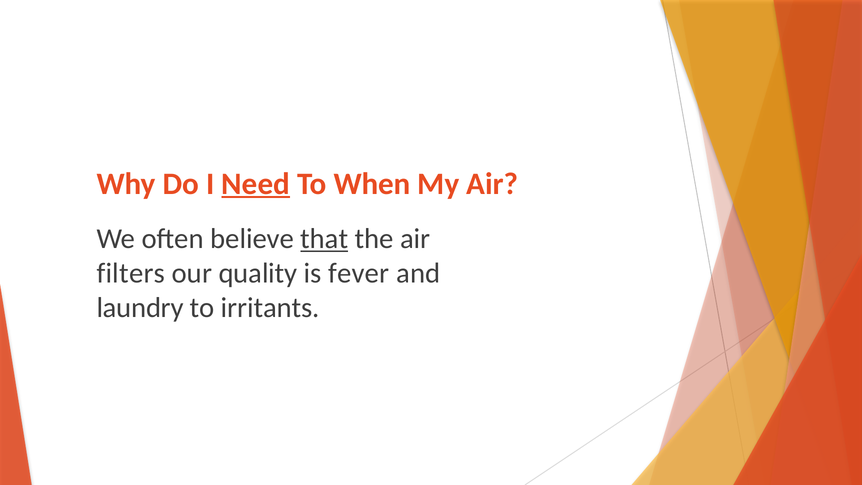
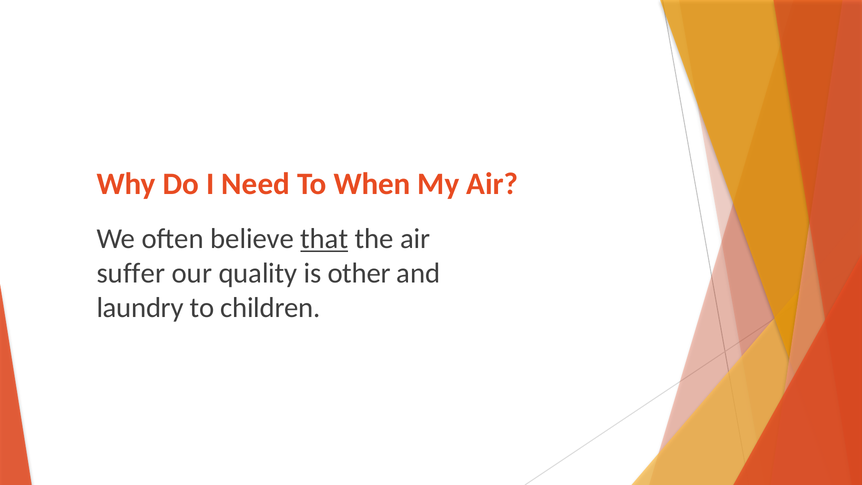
Need underline: present -> none (256, 184)
filters: filters -> suffer (131, 273)
fever: fever -> other (359, 273)
irritants: irritants -> children (270, 308)
